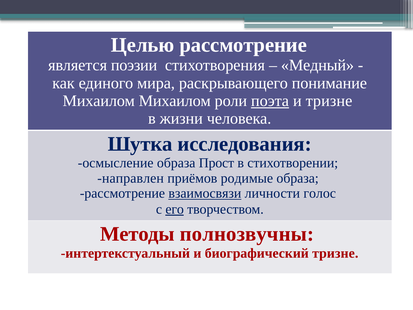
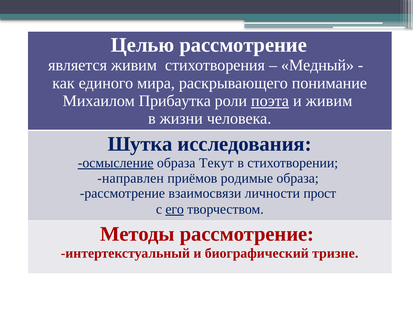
является поэзии: поэзии -> живим (134, 65)
Михаилом Михаилом: Михаилом -> Прибаутка (175, 101)
и тризне: тризне -> живим (329, 101)
осмысление underline: none -> present (116, 163)
Прост: Прост -> Текут (216, 163)
взаимосвязи underline: present -> none (205, 193)
голос: голос -> прост (320, 193)
Методы полнозвучны: полнозвучны -> рассмотрение (247, 234)
